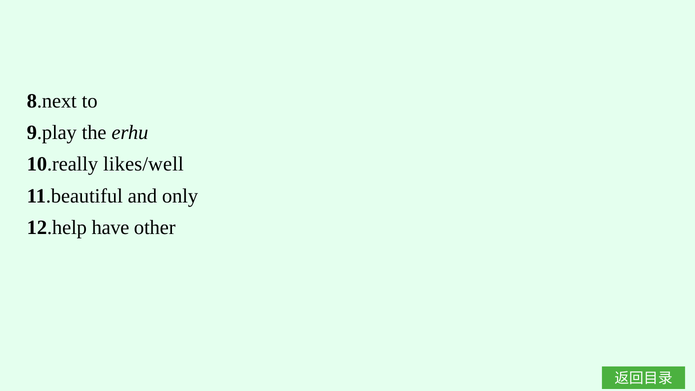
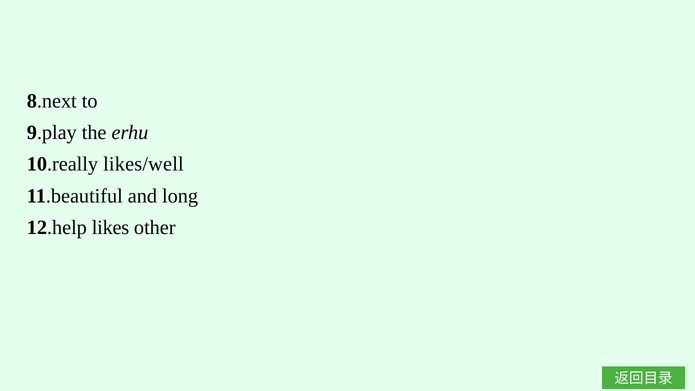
only: only -> long (180, 196)
have: have -> likes (111, 227)
